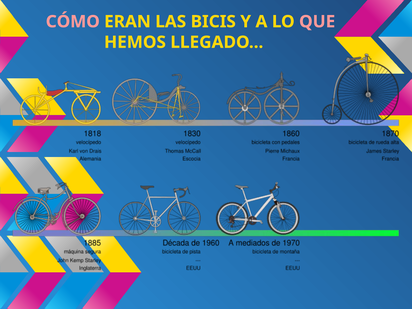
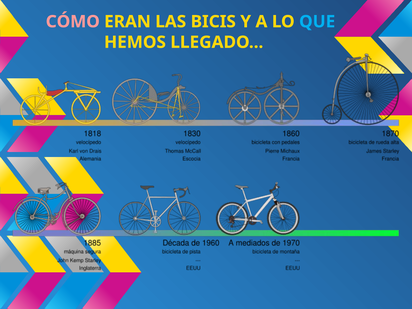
QUE colour: pink -> light blue (317, 22)
